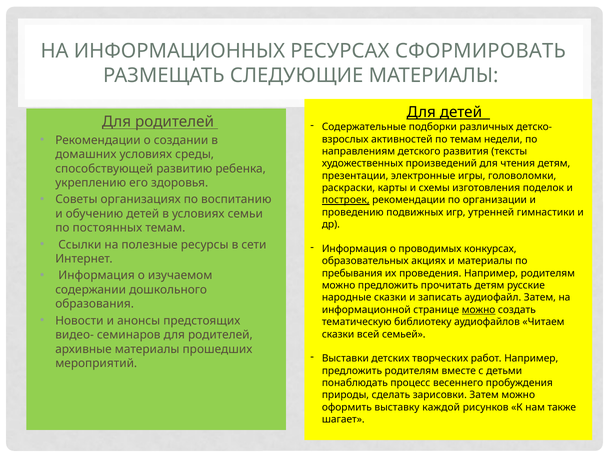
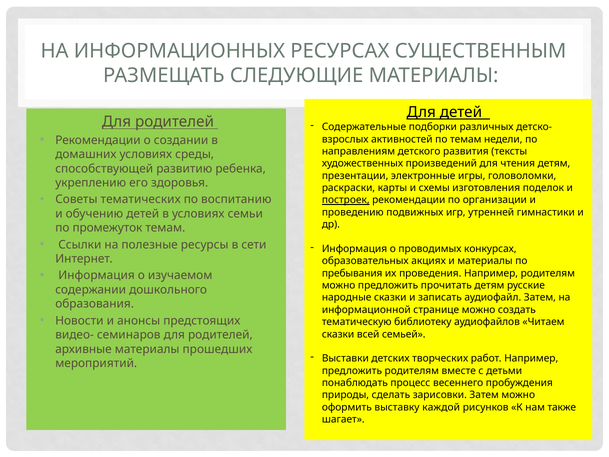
СФОРМИРОВАТЬ: СФОРМИРОВАТЬ -> СУЩЕСТВЕННЫМ (481, 51)
организациях: организациях -> тематических (141, 199)
постоянных: постоянных -> промежуток (107, 228)
можно underline: present -> none (479, 310)
